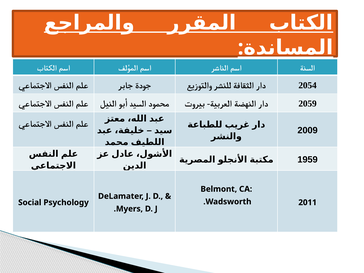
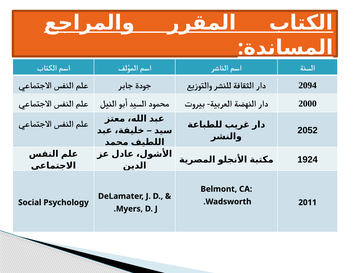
2054: 2054 -> 2094 (308, 85)
2059: 2059 -> 2000 (308, 104)
2009: 2009 -> 2052 (308, 130)
1959: 1959 -> 1924 (308, 160)
